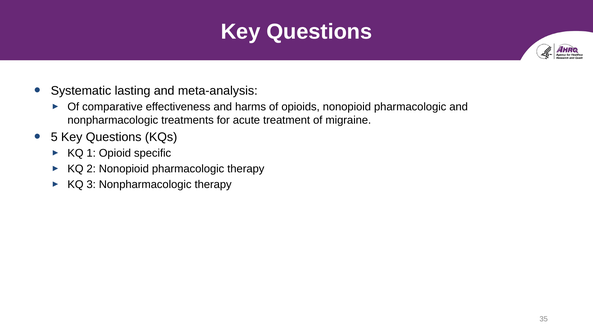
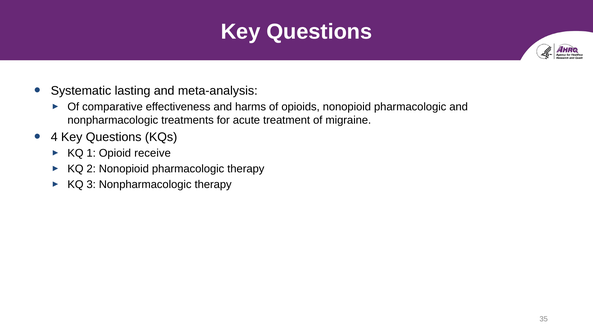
5: 5 -> 4 (54, 137)
specific: specific -> receive (153, 153)
